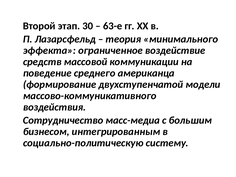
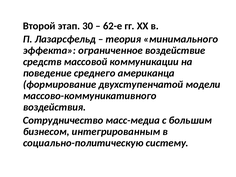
63-е: 63-е -> 62-е (113, 26)
